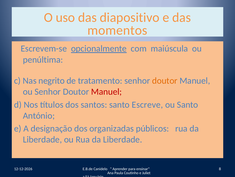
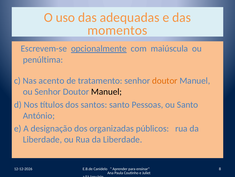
diapositivo: diapositivo -> adequadas (130, 17)
negrito: negrito -> acento (52, 80)
Manuel colour: red -> black (107, 91)
Escreve: Escreve -> Pessoas (147, 104)
